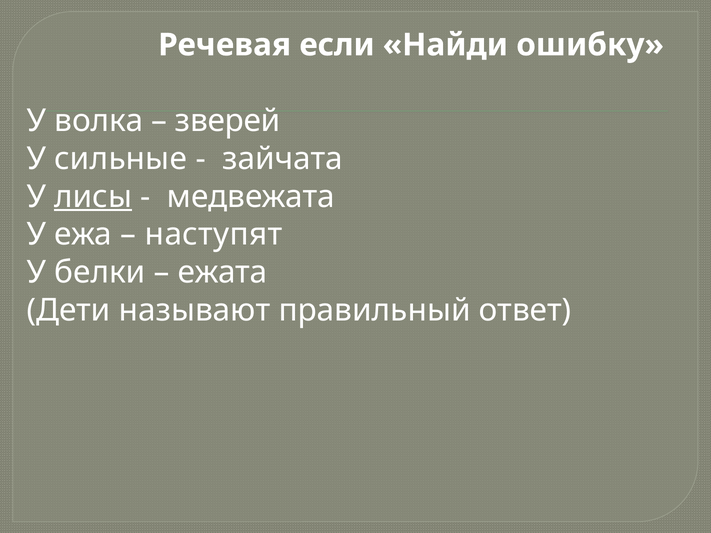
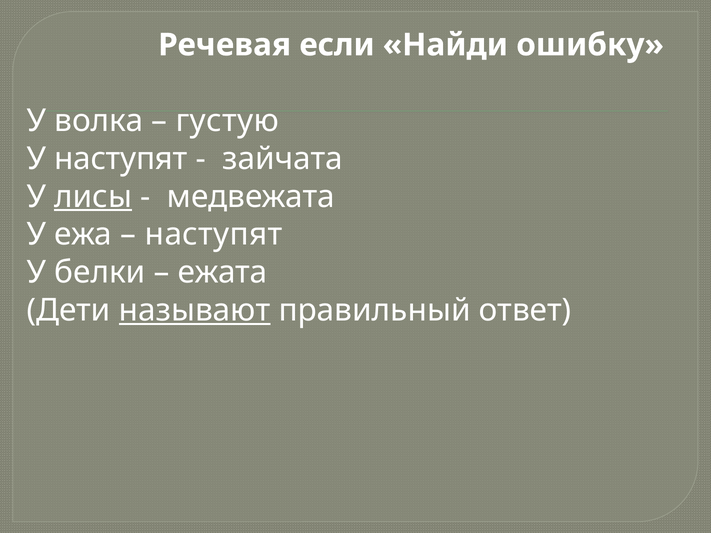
зверей: зверей -> густую (227, 121)
У сильные: сильные -> наступят (121, 159)
называют underline: none -> present (195, 310)
